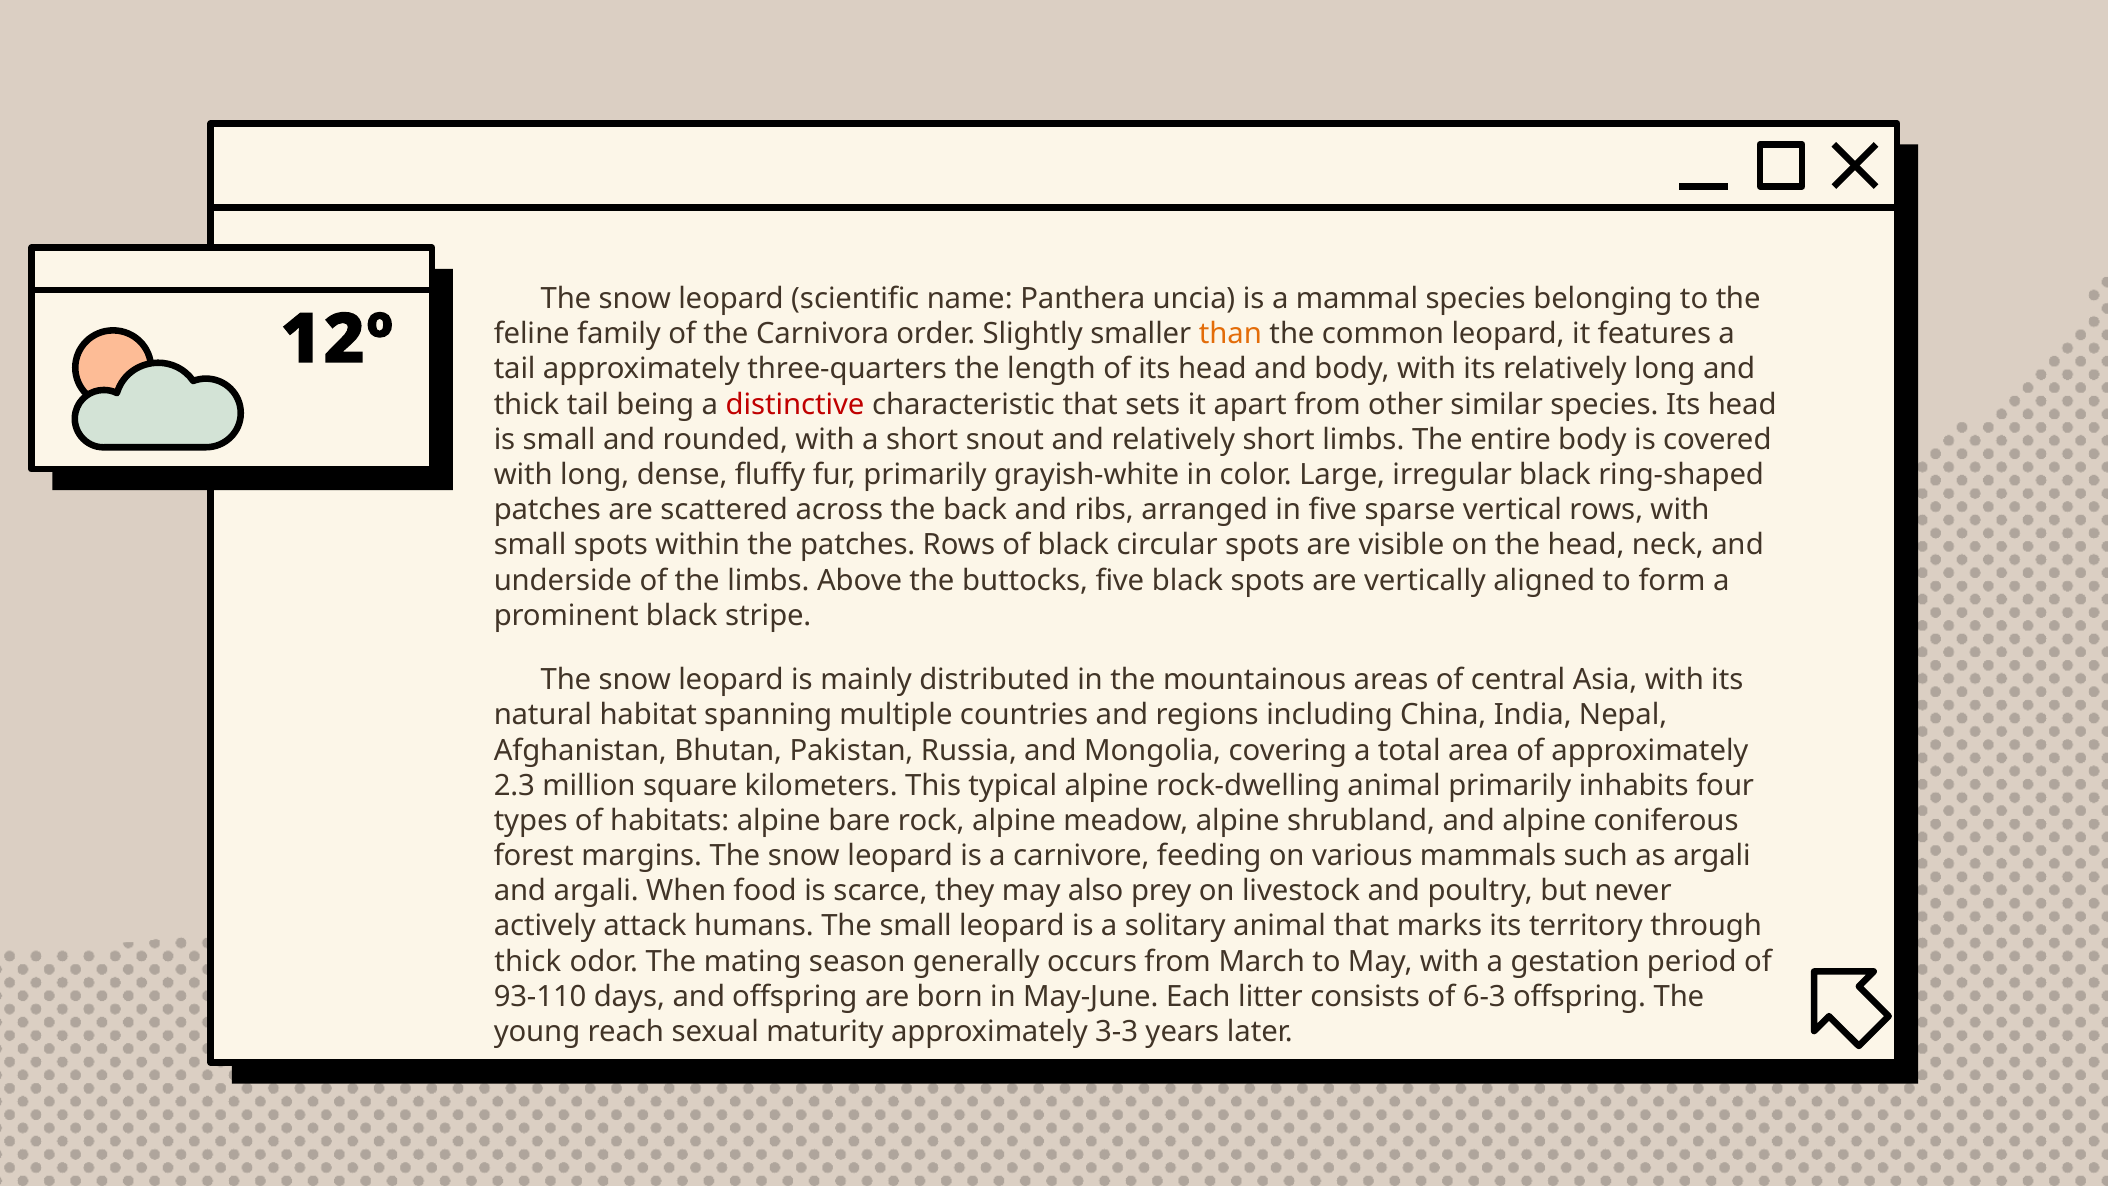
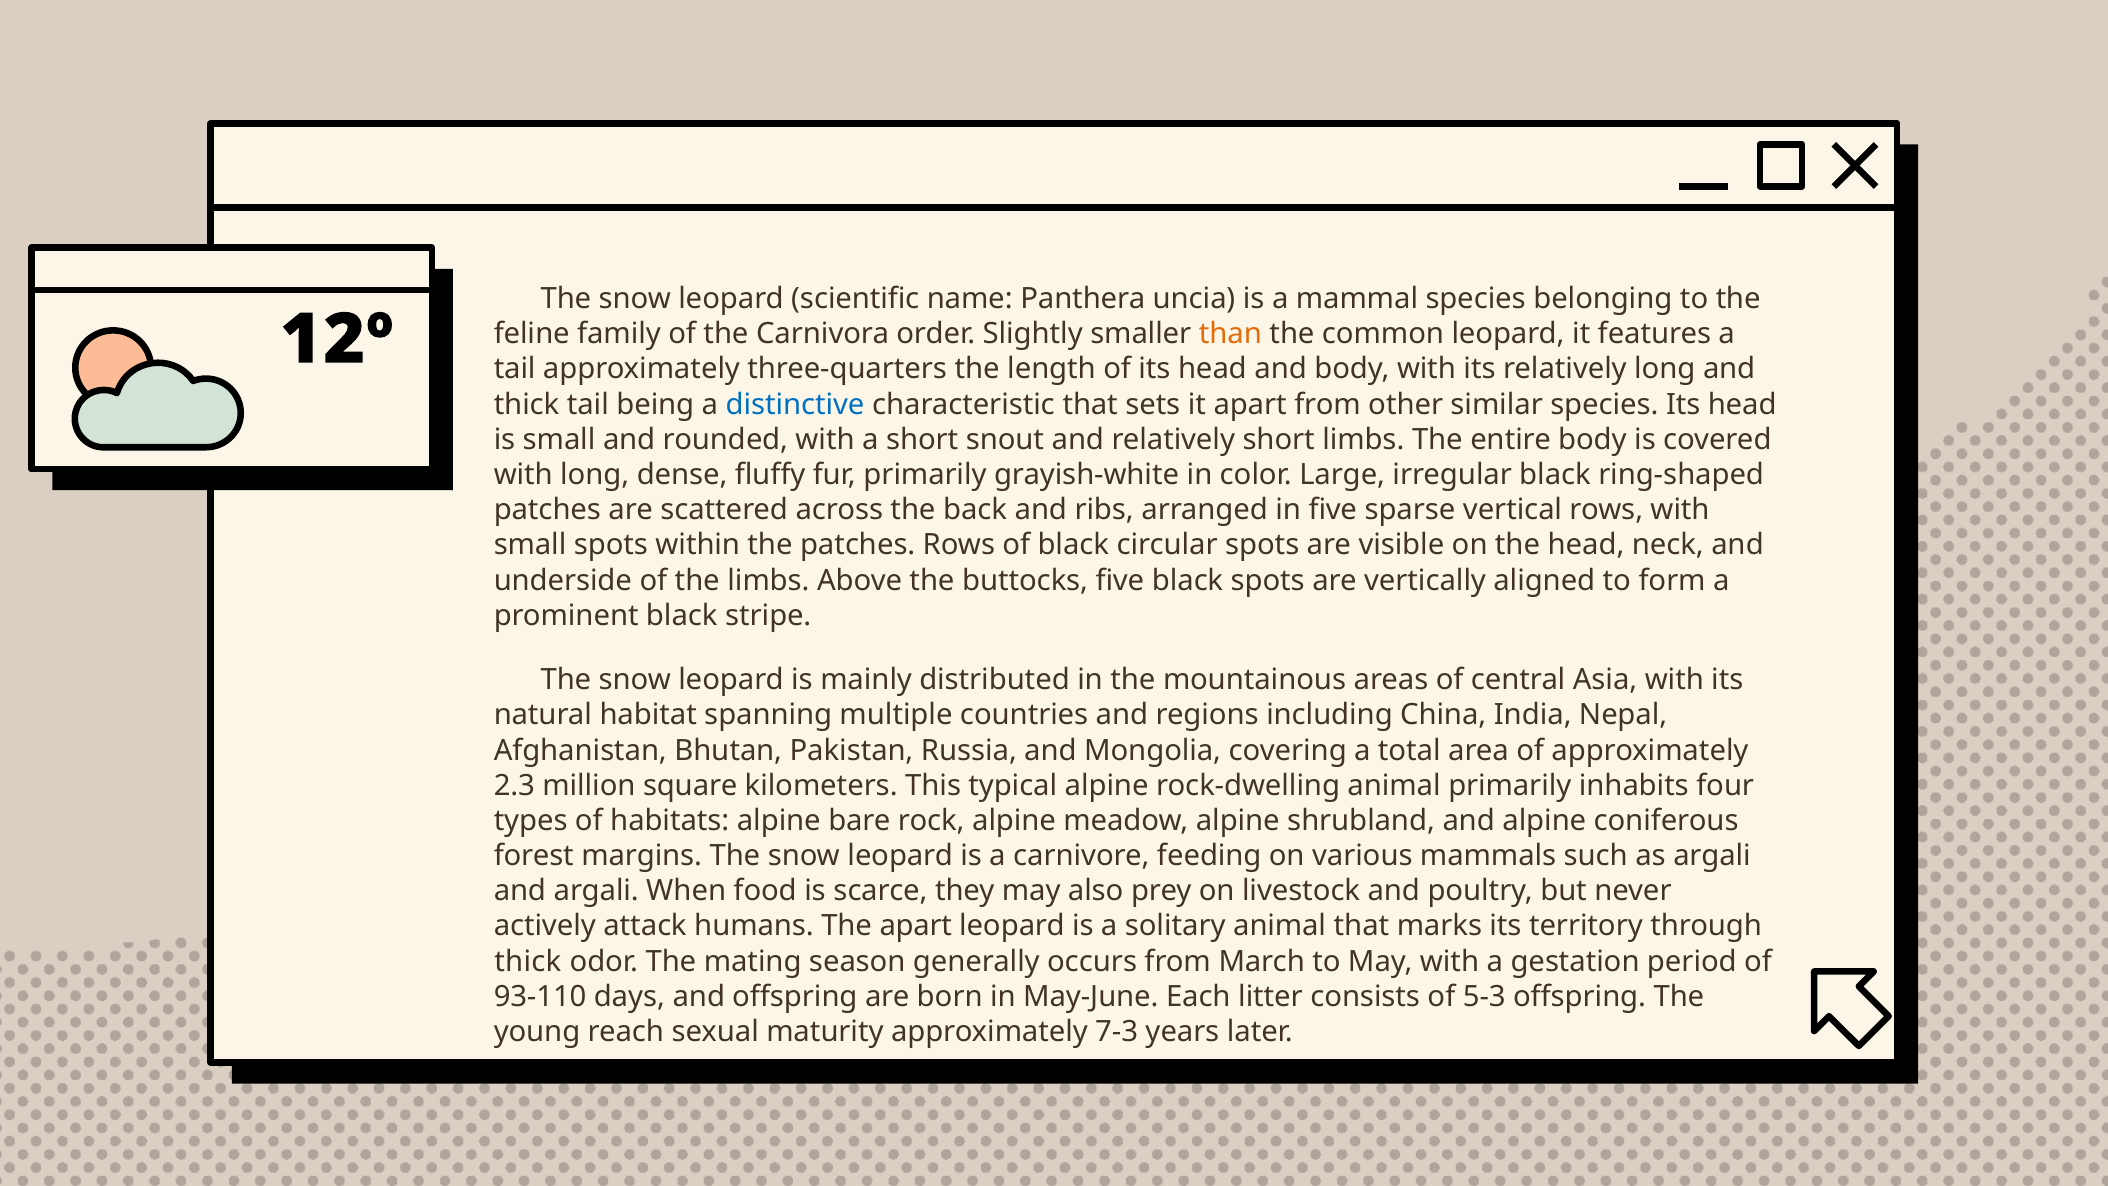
distinctive colour: red -> blue (795, 404)
The small: small -> apart (916, 926)
6-3: 6-3 -> 5-3 (1484, 997)
3-3: 3-3 -> 7-3 (1117, 1032)
